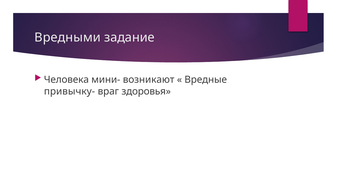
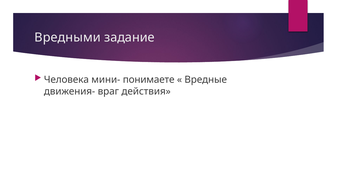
возникают: возникают -> понимаете (149, 80)
привычку-: привычку- -> движения- (70, 92)
здоровья: здоровья -> действия (146, 92)
